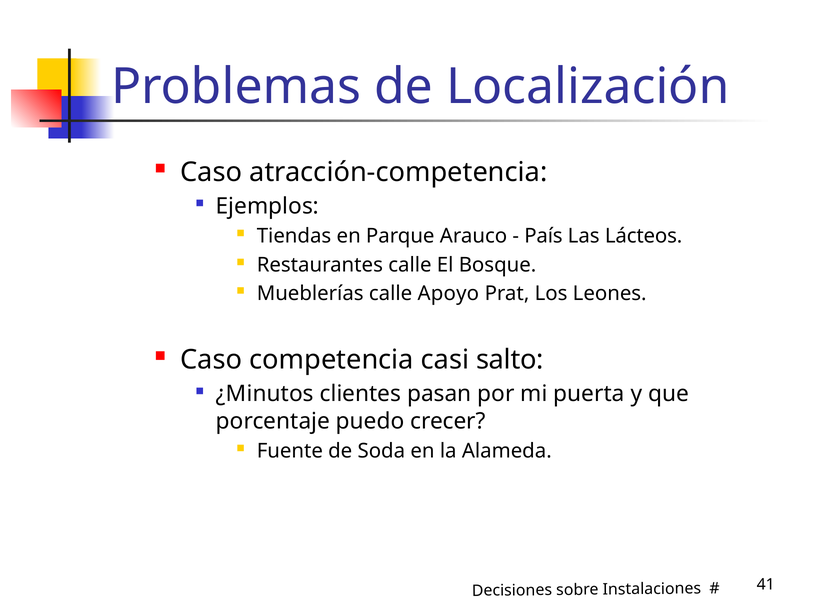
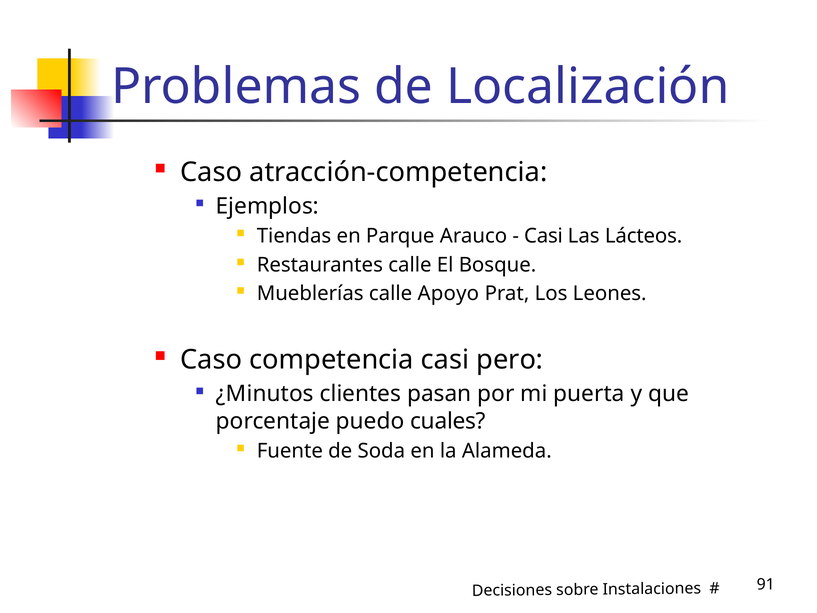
País: País -> Casi (543, 236)
salto: salto -> pero (510, 360)
crecer: crecer -> cuales (448, 421)
41: 41 -> 91 (766, 584)
